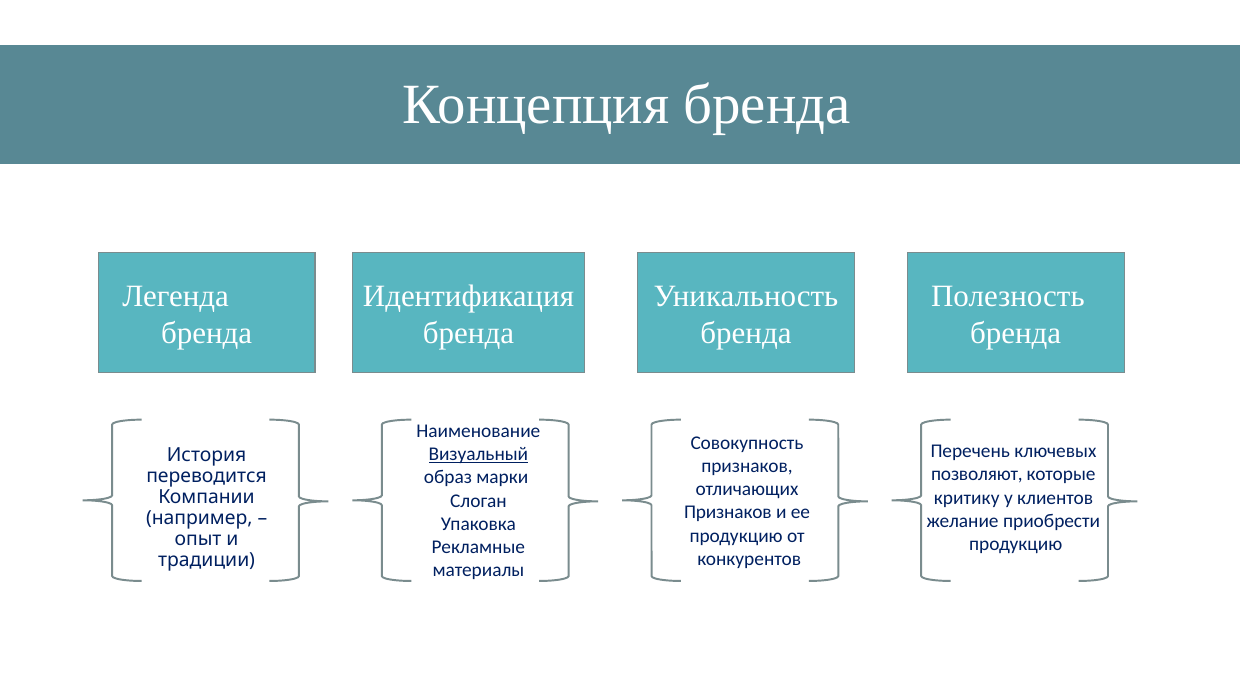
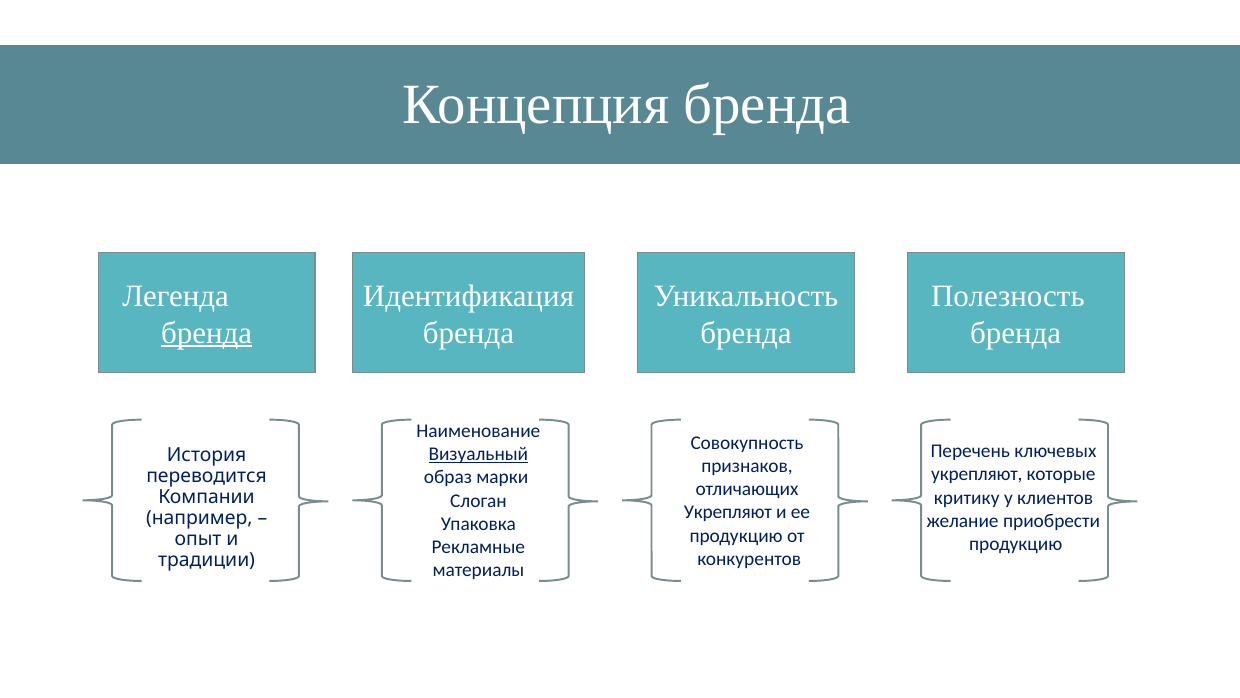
бренда underline: none -> present (207, 333)
позволяют: позволяют -> укрепляют (977, 474)
Признаков: Признаков -> Укрепляют (728, 512)
